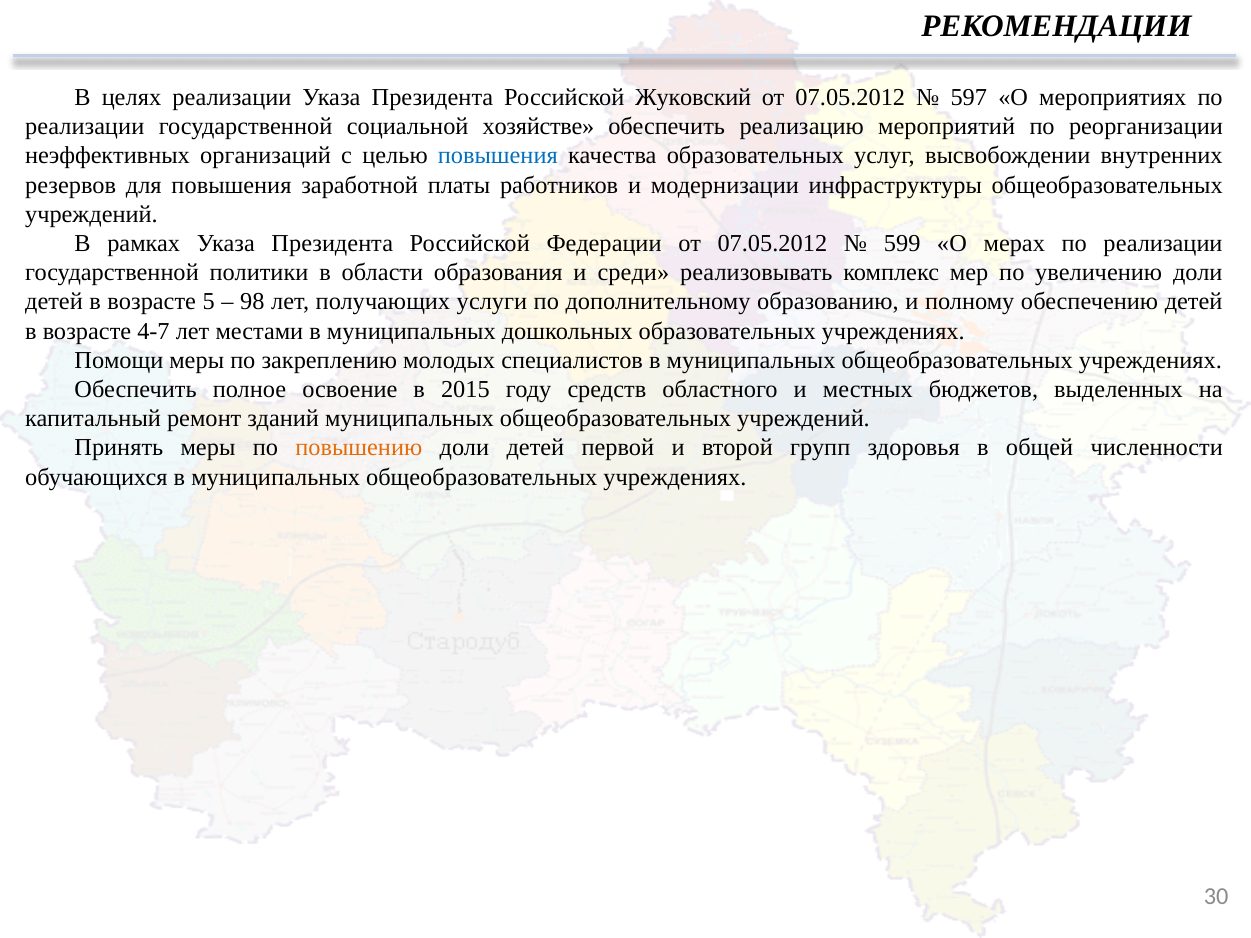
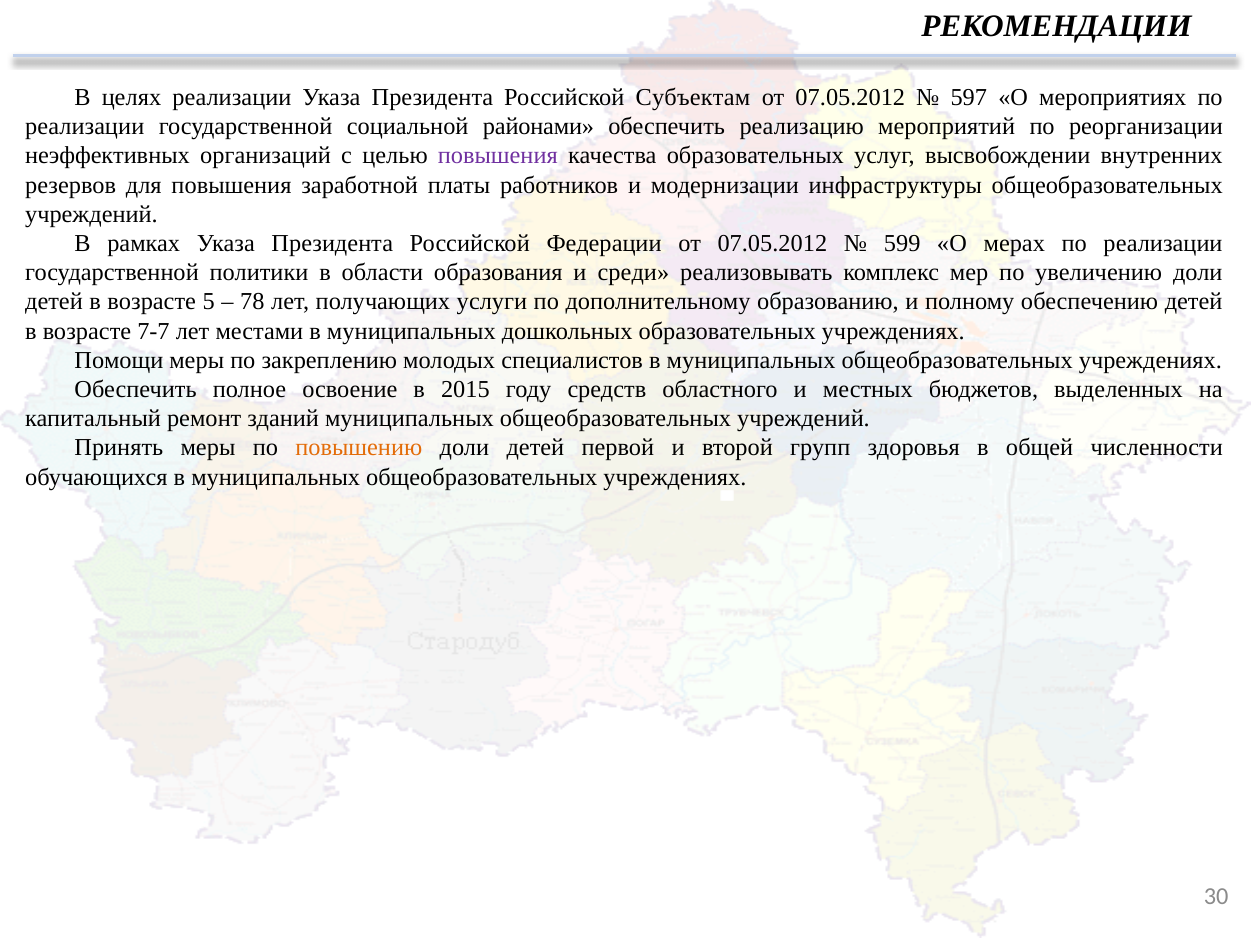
Жуковский: Жуковский -> Субъектам (693, 97)
хозяйстве: хозяйстве -> районами (538, 127)
повышения colour: blue -> purple (498, 156)
98: 98 -> 78 (252, 302)
4-7: 4-7 -> 7-7 (153, 331)
